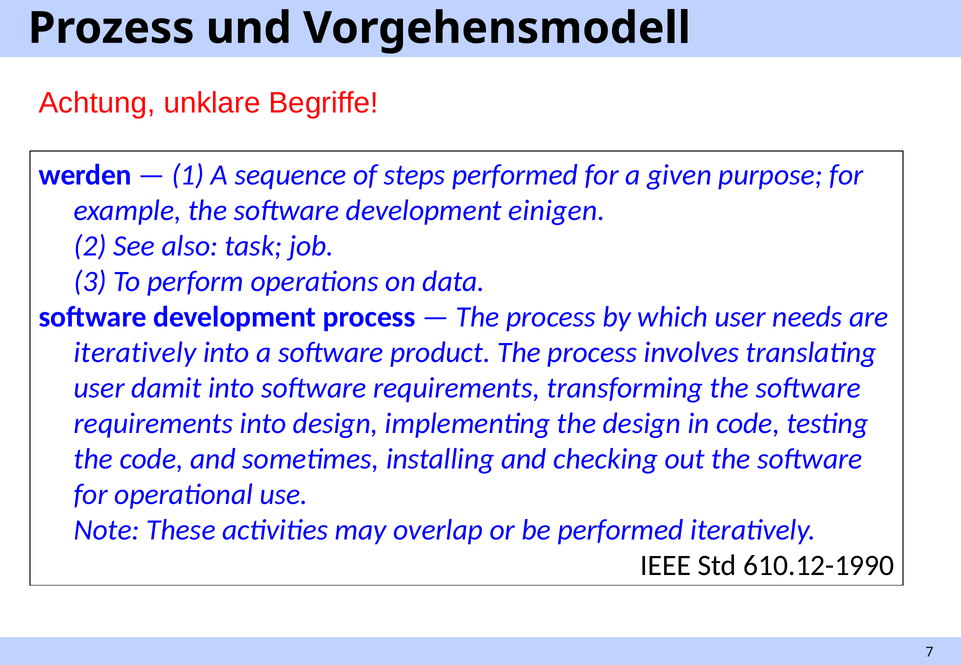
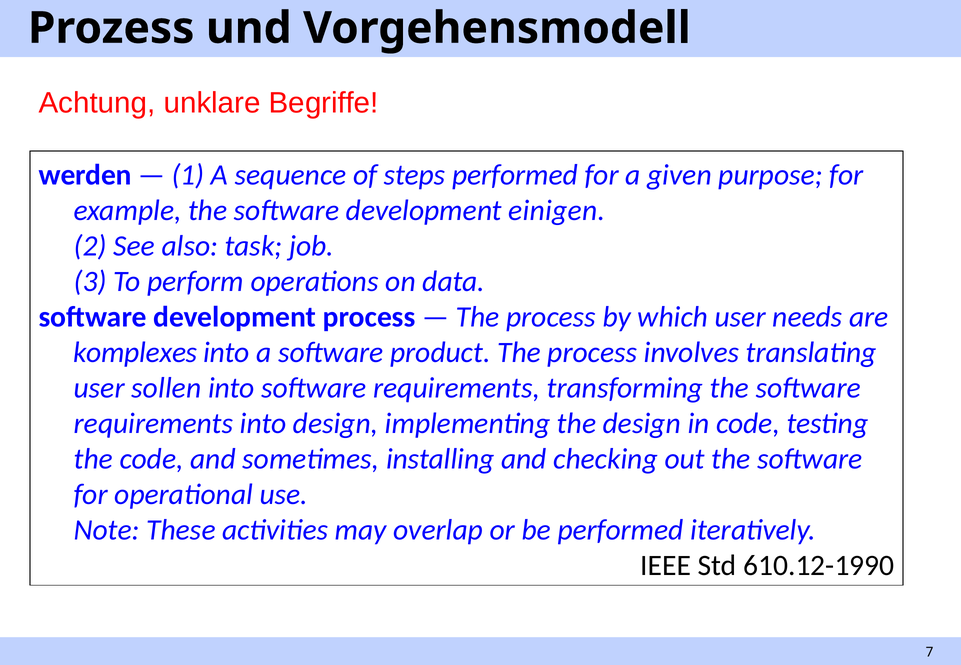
iteratively: iteratively -> komplexes (135, 353)
damit: damit -> sollen (166, 388)
